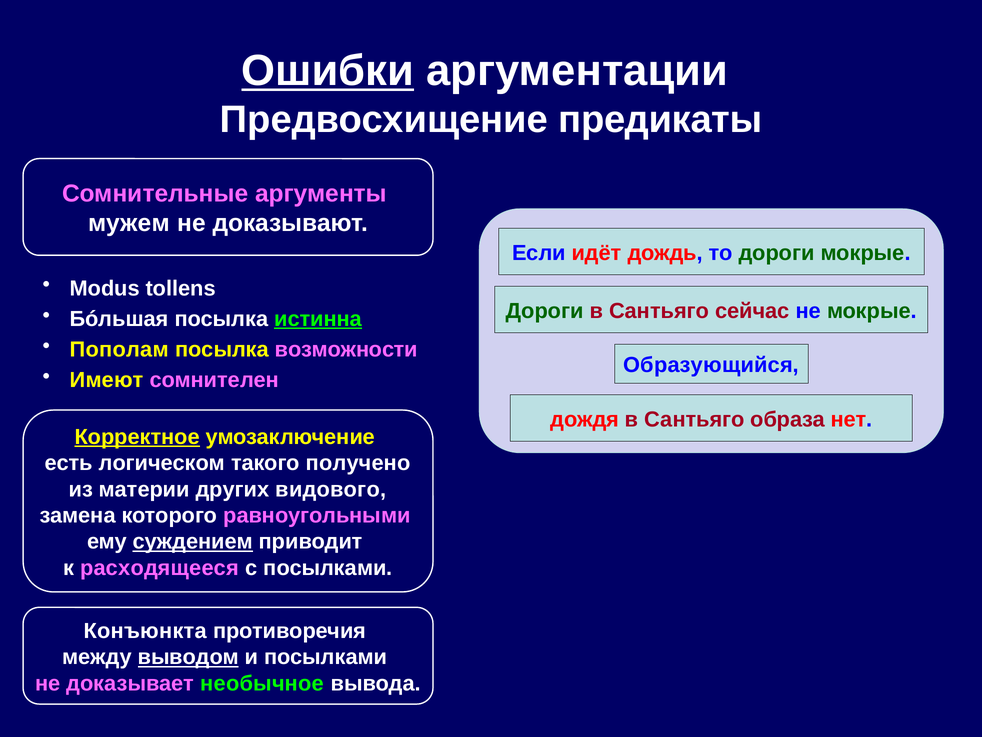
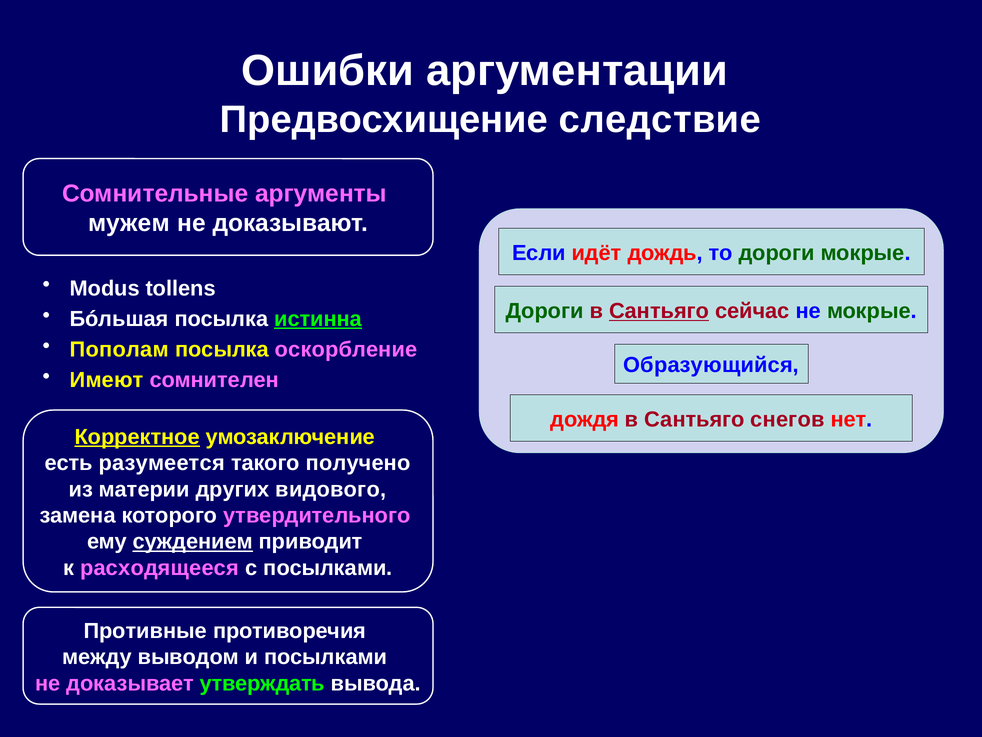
Ошибки underline: present -> none (328, 71)
предикаты: предикаты -> следствие (660, 120)
Сантьяго underline: none -> present (659, 311)
возможности: возможности -> оскорбление (346, 349)
образа: образа -> снегов (788, 419)
логическом: логическом -> разумеется (162, 463)
равноугольными: равноугольными -> утвердительного (317, 515)
Конъюнкта: Конъюнкта -> Противные (145, 631)
выводом underline: present -> none (188, 657)
необычное: необычное -> утверждать (262, 683)
